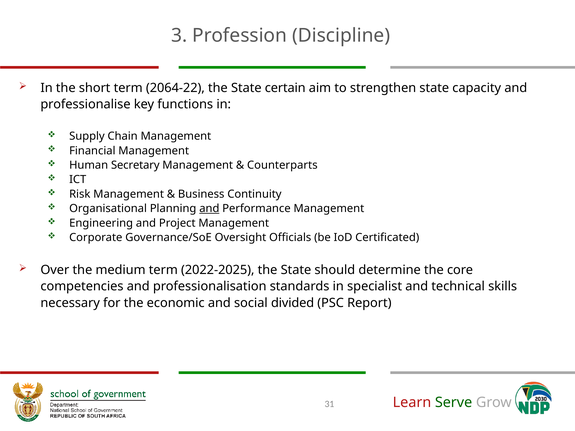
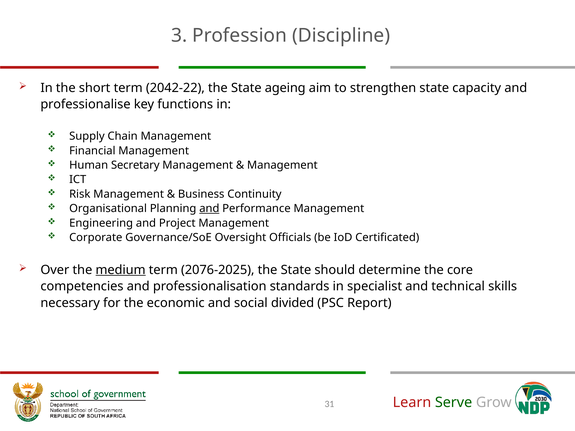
2064-22: 2064-22 -> 2042-22 (175, 88)
certain: certain -> ageing (285, 88)
Counterparts: Counterparts -> Management (282, 165)
medium underline: none -> present (121, 270)
2022-2025: 2022-2025 -> 2076-2025 (218, 270)
